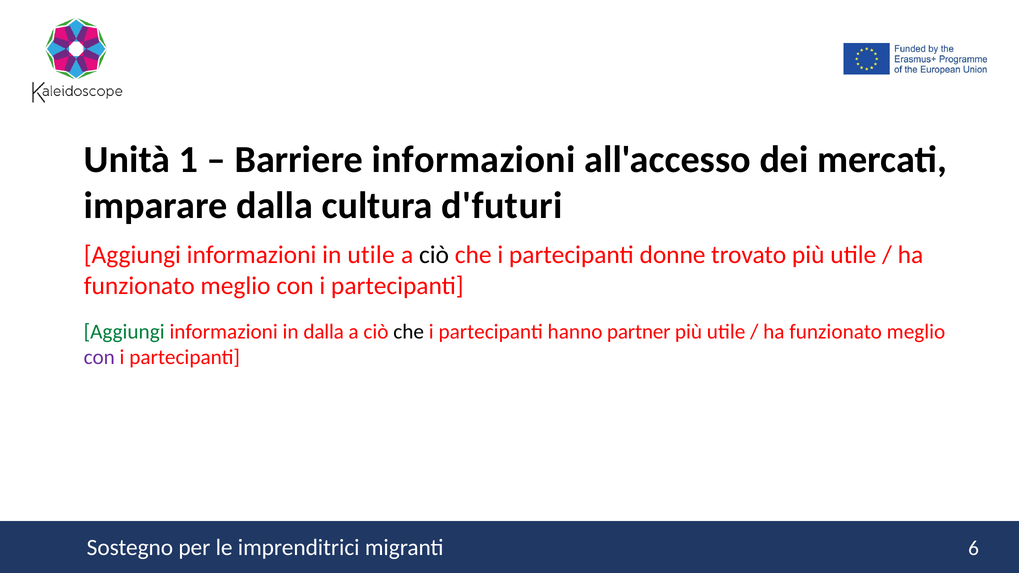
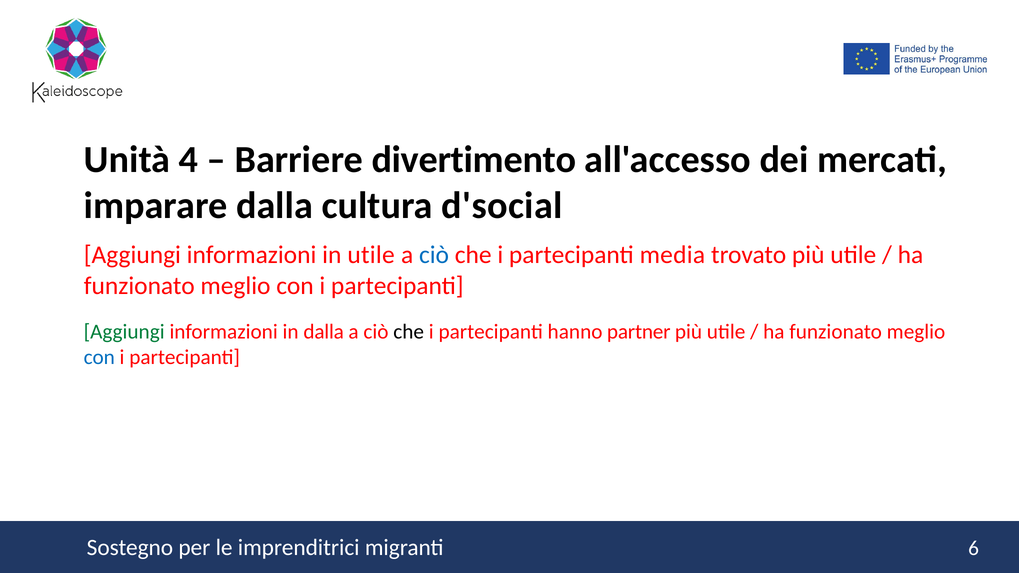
1: 1 -> 4 (189, 160)
Barriere informazioni: informazioni -> divertimento (474, 160)
d'futuri: d'futuri -> d'social (502, 206)
ciò colour: black -> blue (434, 255)
donne: donne -> media (672, 255)
con colour: purple -> blue (99, 357)
